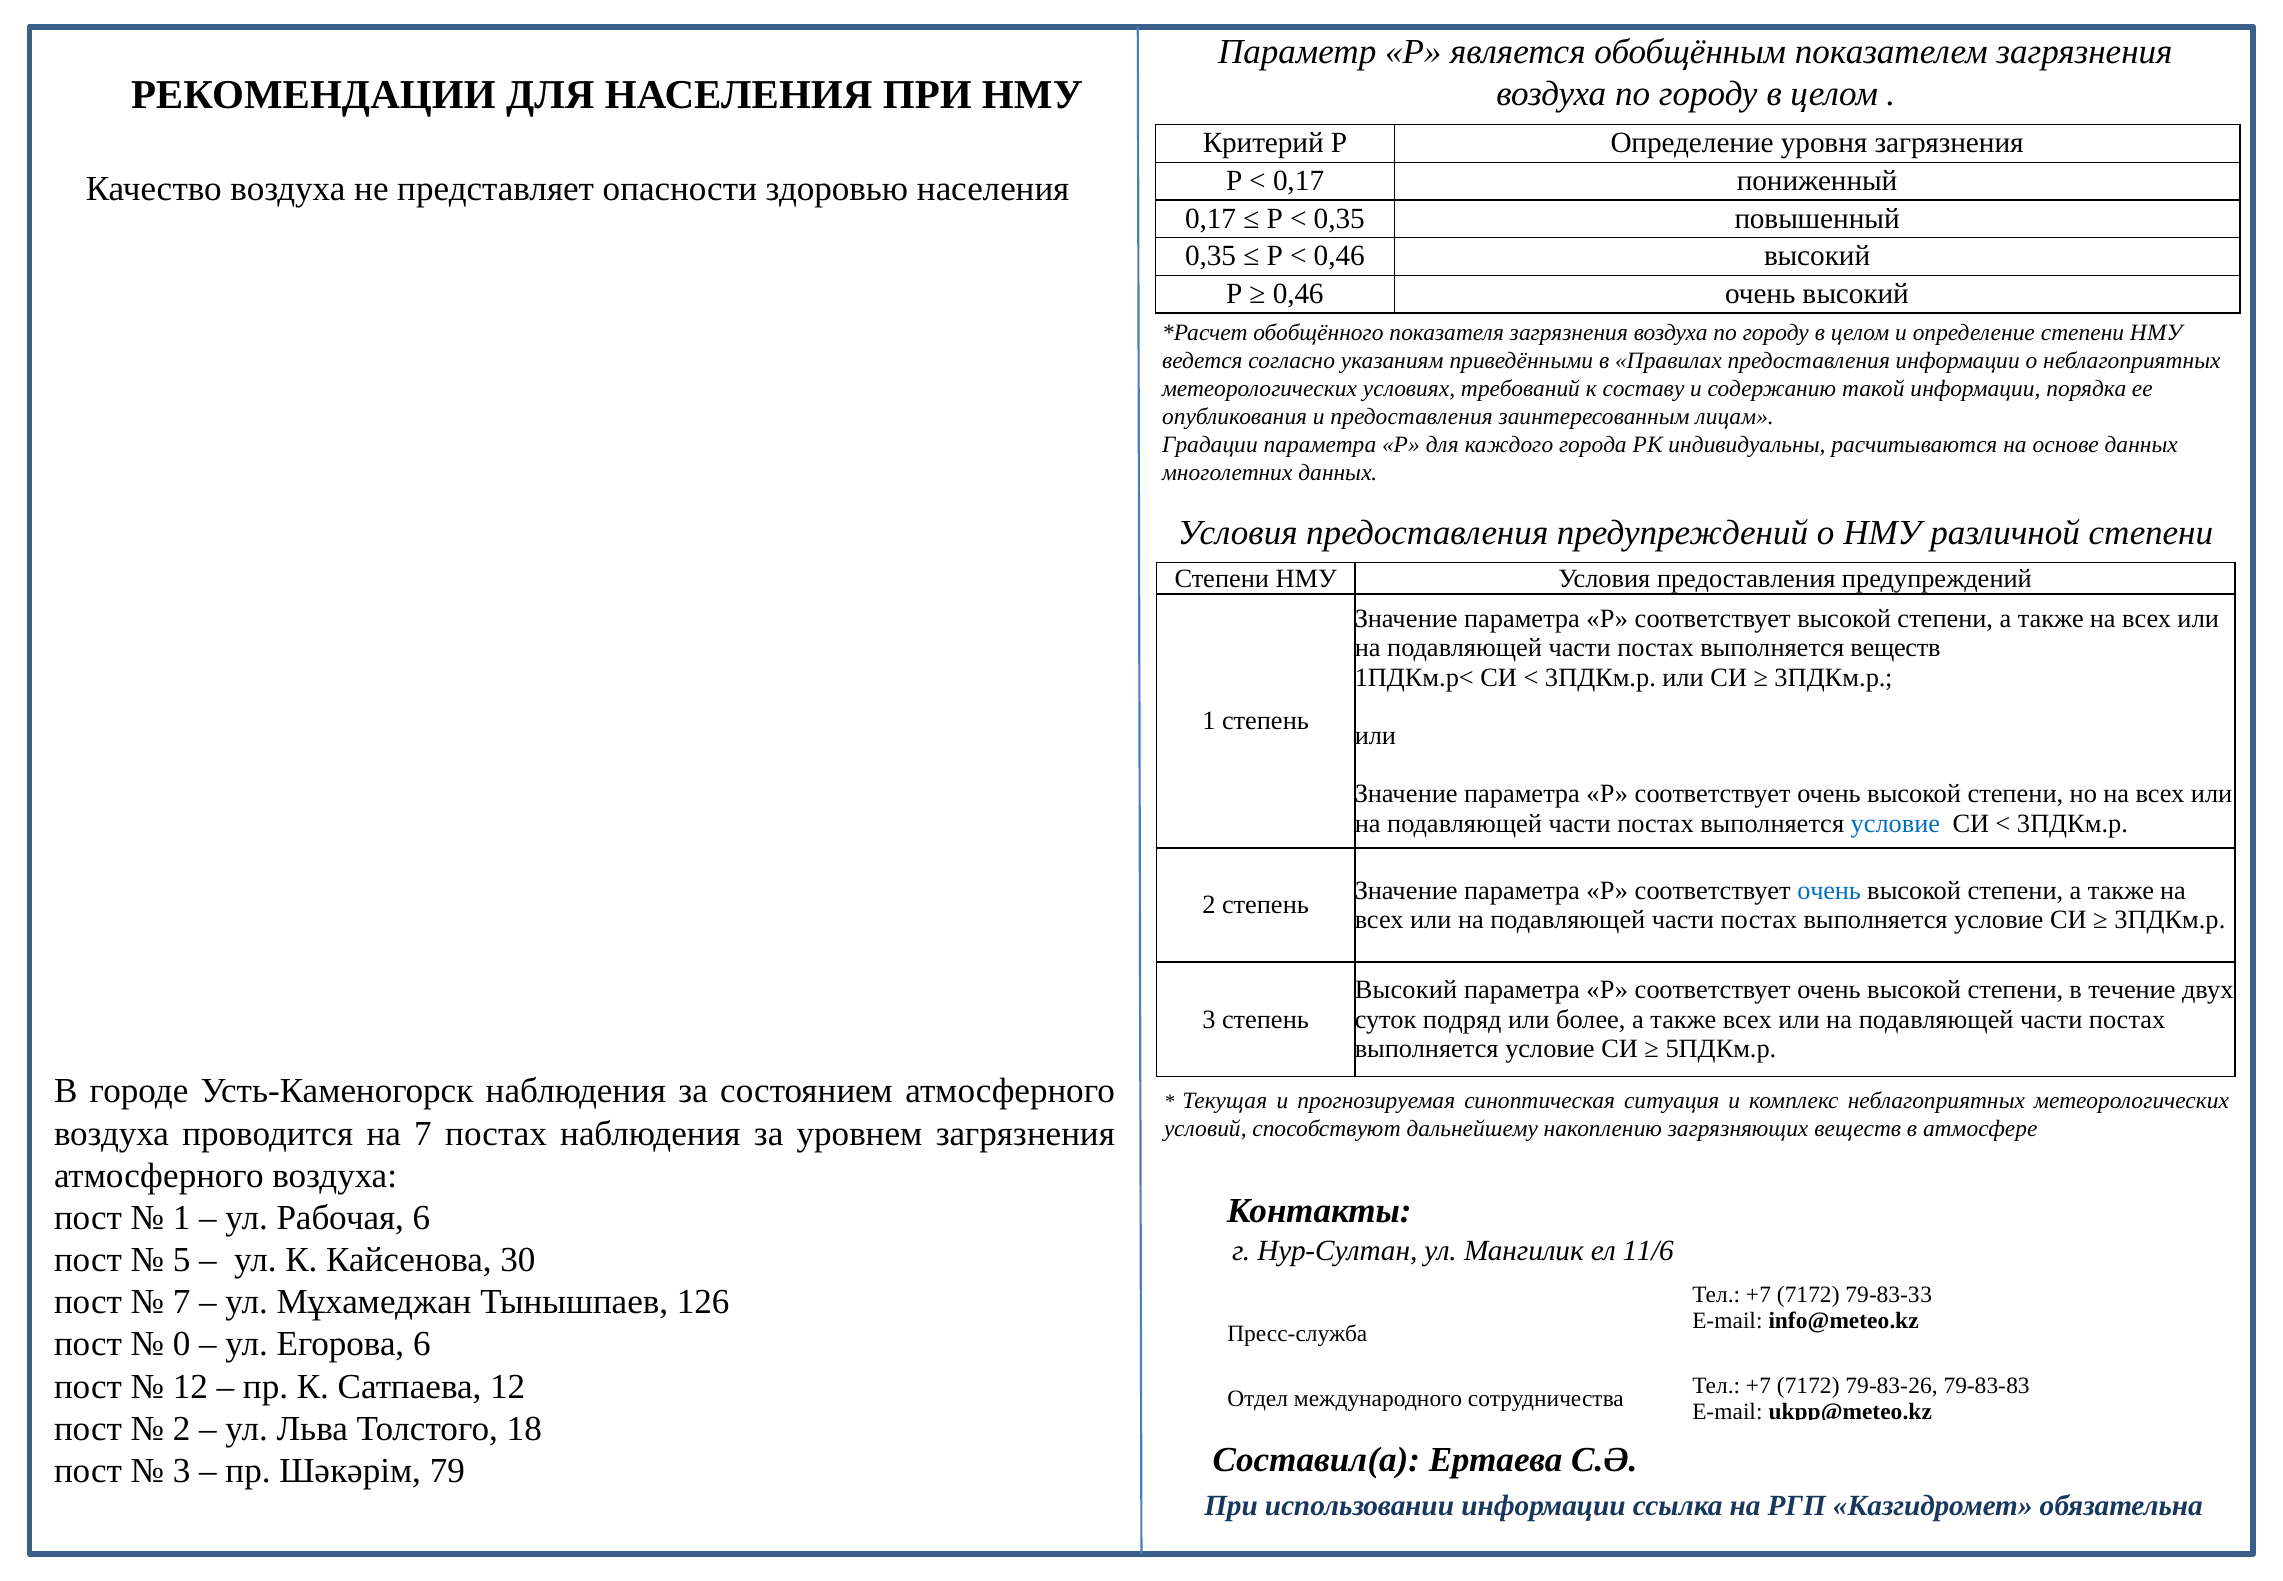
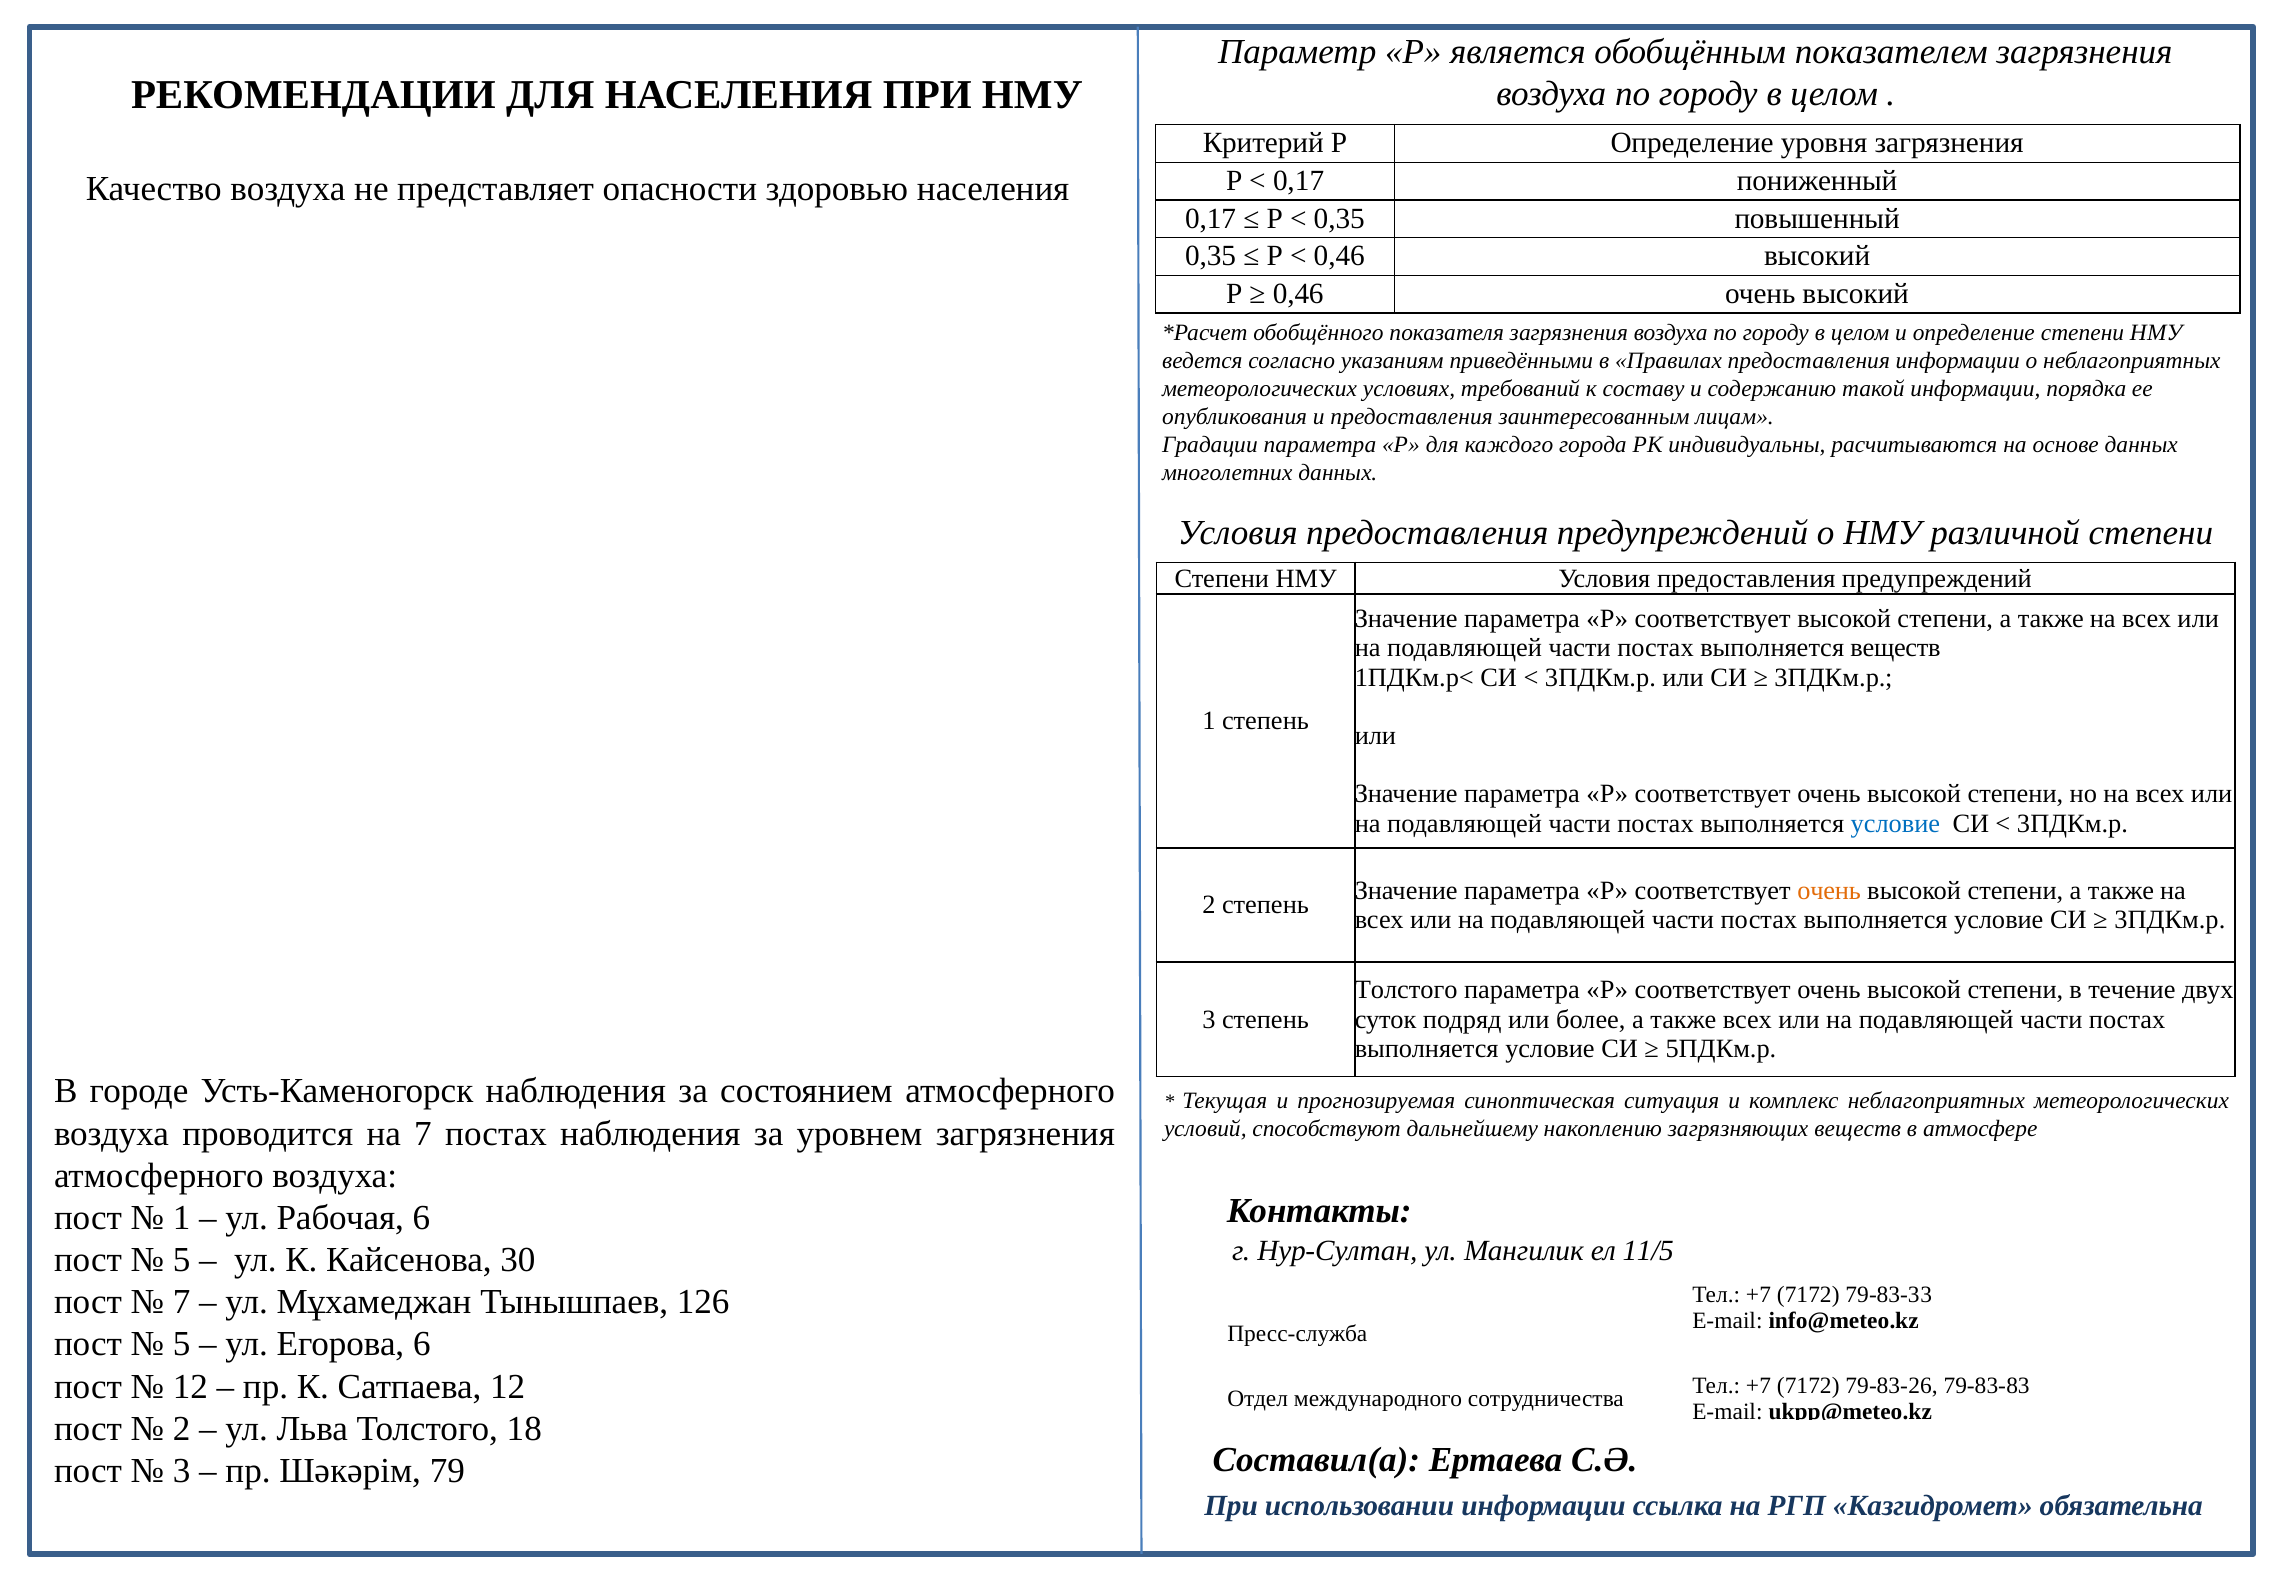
очень colour: blue -> orange (1829, 890)
Высокий: Высокий -> Толстого (1406, 990)
11/6: 11/6 -> 11/5 (1648, 1251)
0: 0 -> 5 (182, 1344)
